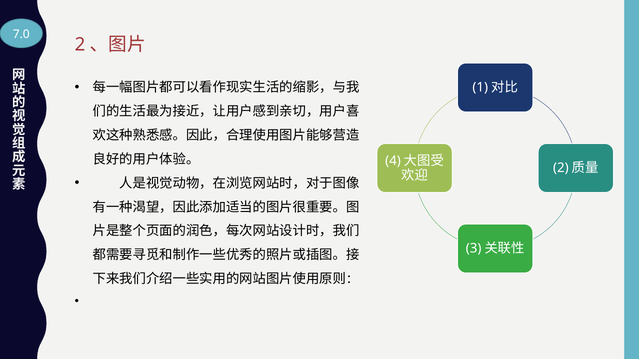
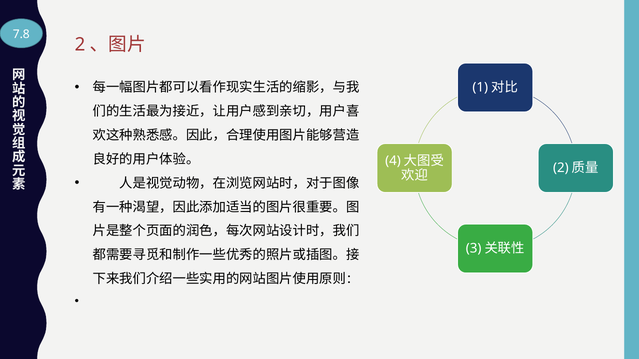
7.0: 7.0 -> 7.8 (21, 34)
